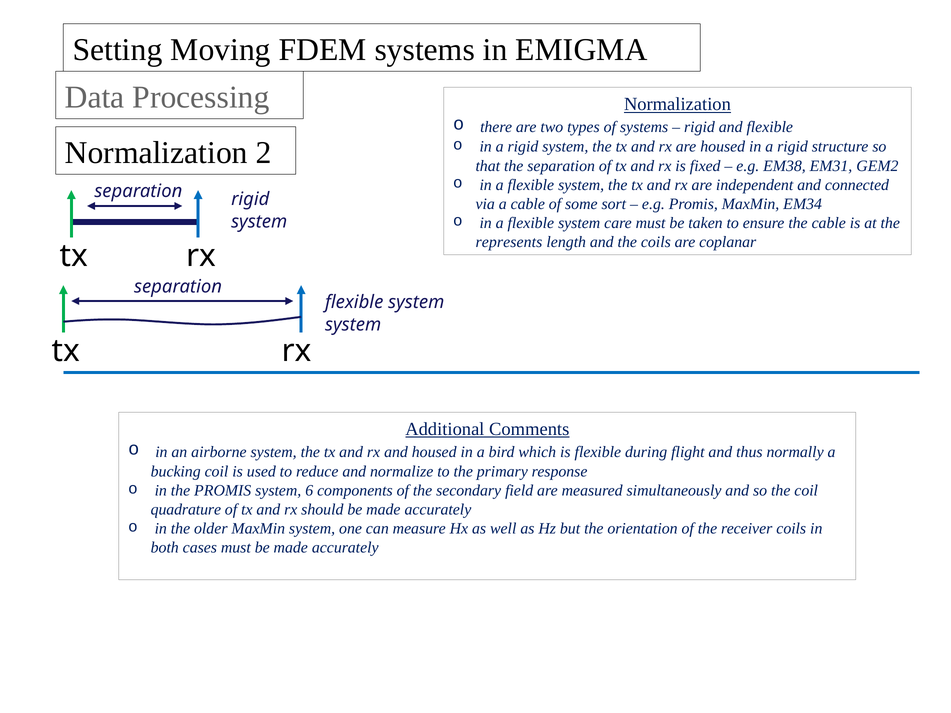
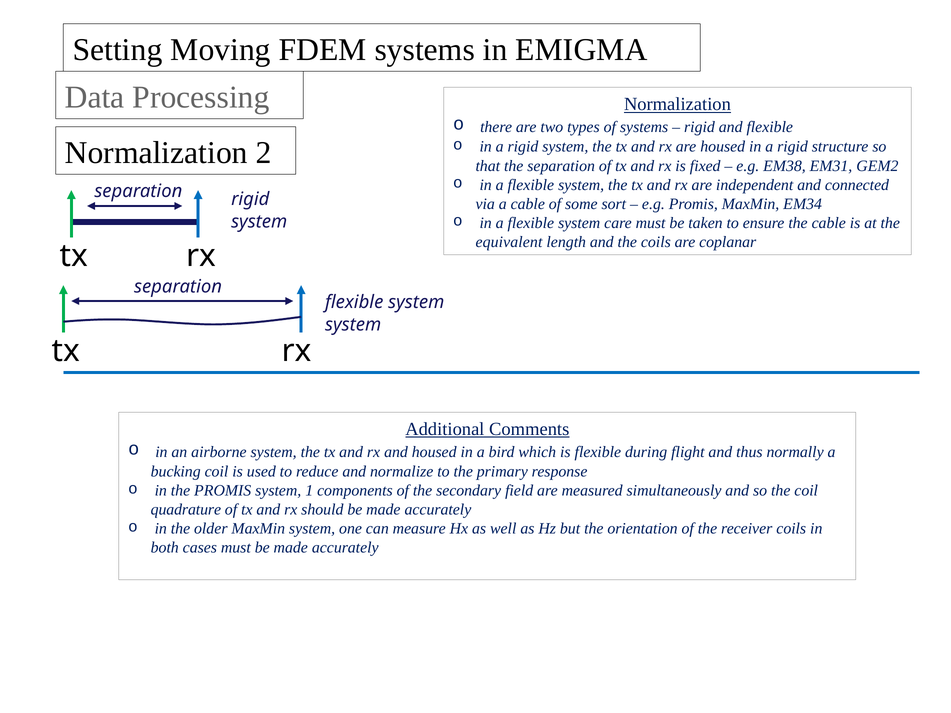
represents: represents -> equivalent (509, 242)
6: 6 -> 1 (309, 491)
